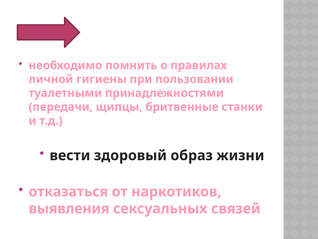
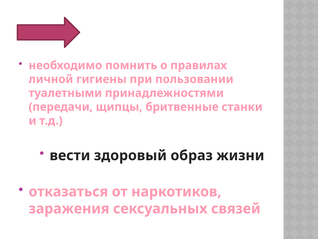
выявления: выявления -> заражения (69, 208)
